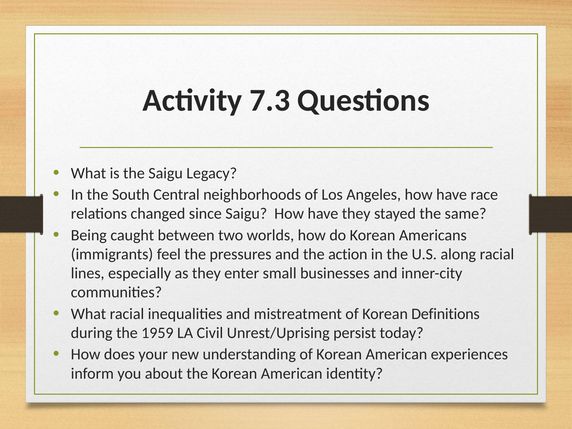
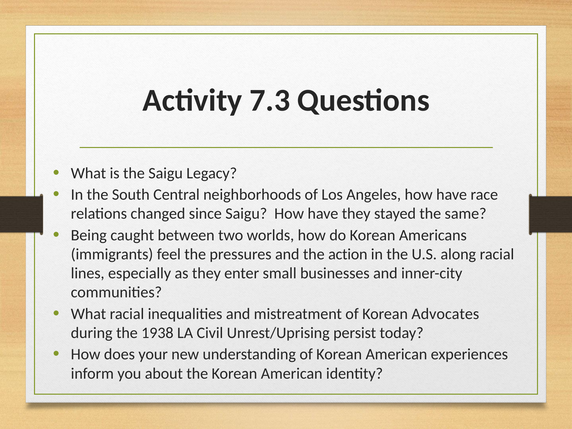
Definitions: Definitions -> Advocates (445, 314)
1959: 1959 -> 1938 (157, 333)
